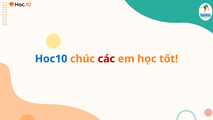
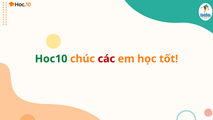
Hoc10 colour: blue -> green (51, 59)
